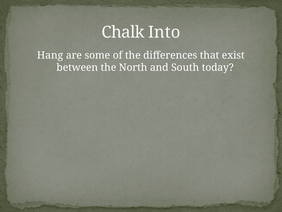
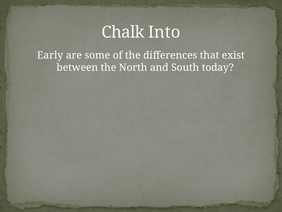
Hang: Hang -> Early (50, 55)
